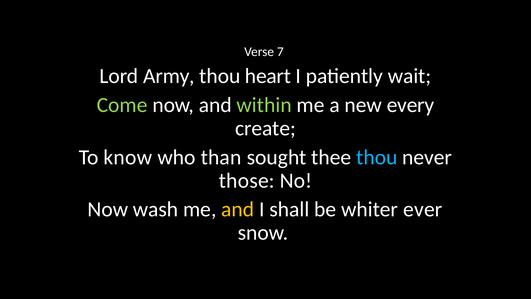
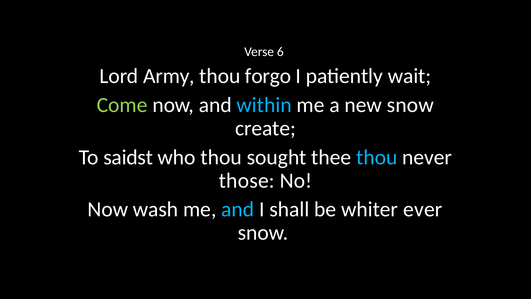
7: 7 -> 6 (280, 52)
heart: heart -> forgo (268, 76)
within colour: light green -> light blue (264, 105)
new every: every -> snow (410, 105)
know: know -> saidst (128, 157)
who than: than -> thou (221, 157)
and colour: yellow -> light blue (238, 209)
